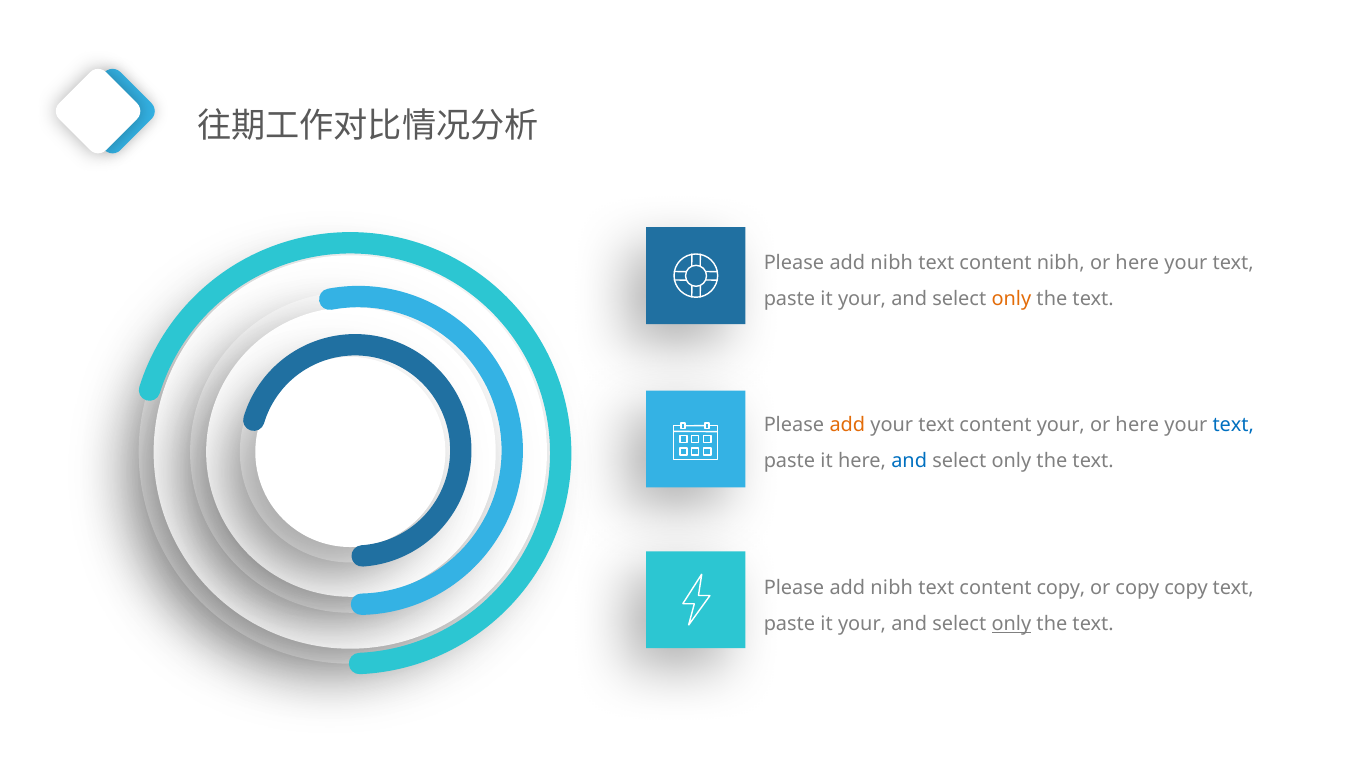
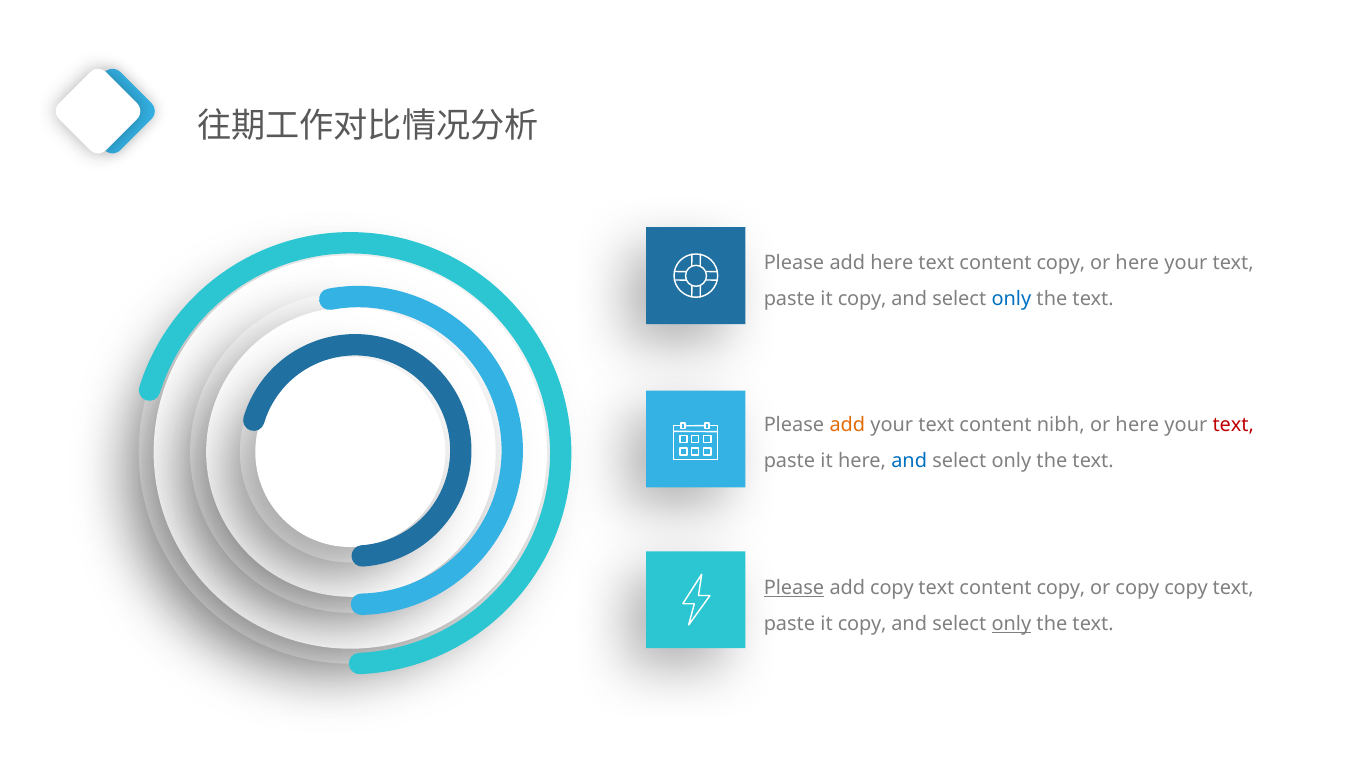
nibh: nibh -> here (892, 263)
nibh: nibh -> copy (1061, 263)
your: your -> copy (862, 299)
only colour: orange -> blue (1011, 299)
content your: your -> nibh (1061, 425)
text colour: blue -> red (1233, 425)
Please underline: none -> present (794, 588)
nibh: nibh -> copy (892, 588)
your: your -> copy (862, 624)
